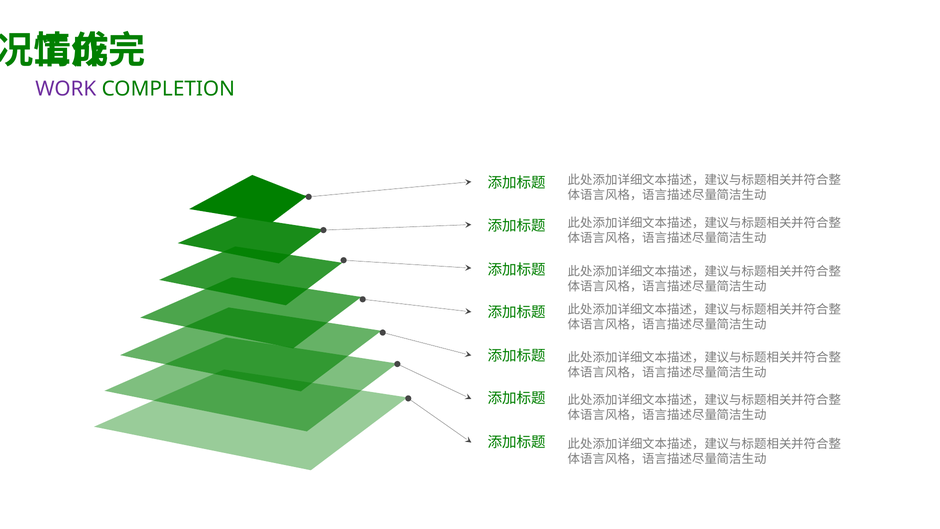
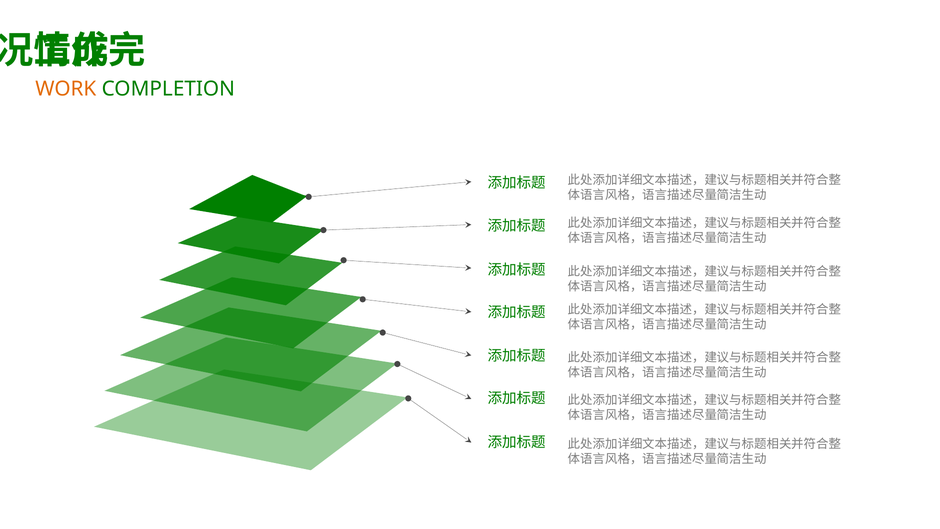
WORK colour: purple -> orange (66, 89)
